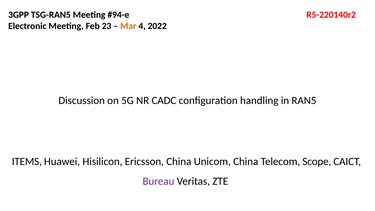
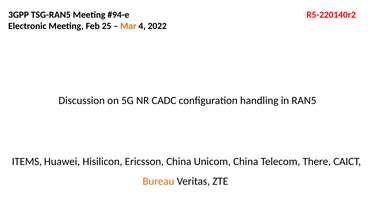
23: 23 -> 25 (107, 26)
Scope: Scope -> There (317, 161)
Bureau colour: purple -> orange (158, 181)
